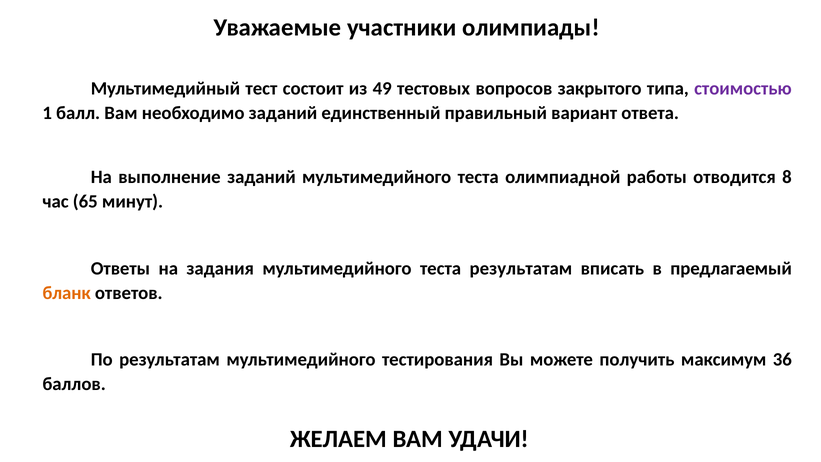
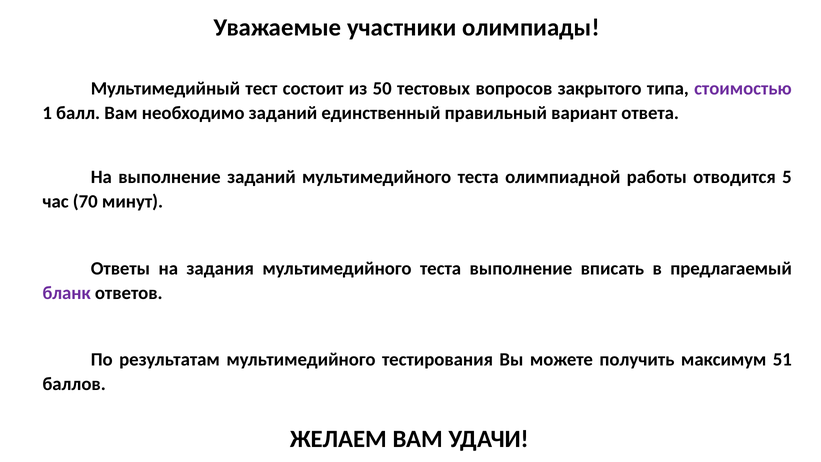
49: 49 -> 50 (382, 89)
8: 8 -> 5 (787, 177)
65: 65 -> 70 (85, 202)
теста результатам: результатам -> выполнение (521, 268)
бланк colour: orange -> purple (67, 293)
36: 36 -> 51 (782, 360)
